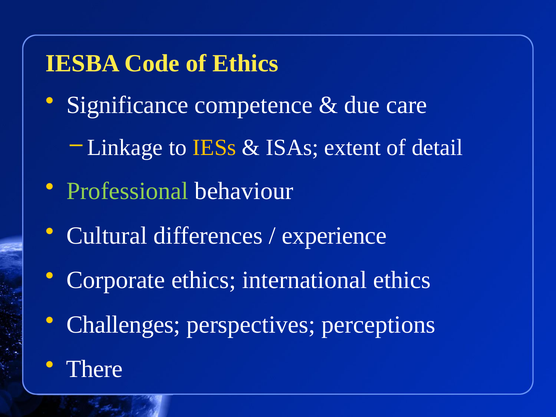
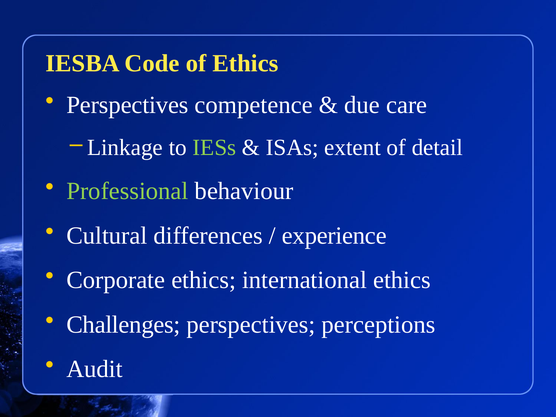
Significance: Significance -> Perspectives (127, 105)
IESs colour: yellow -> light green (214, 147)
There: There -> Audit (94, 369)
